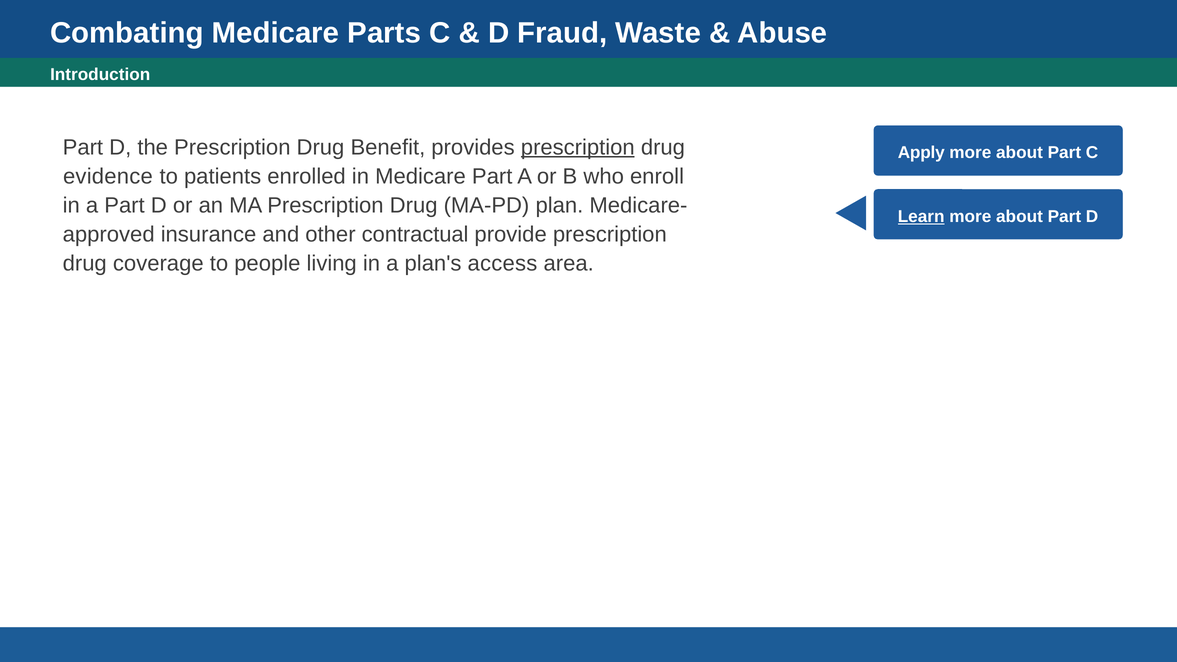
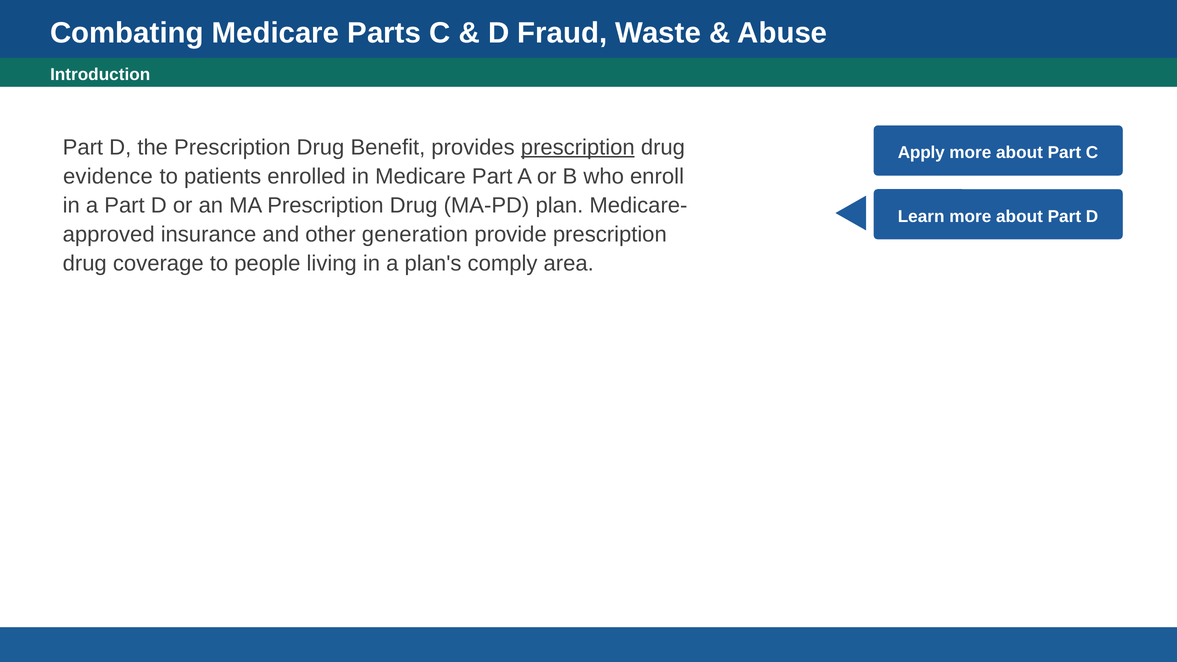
Learn underline: present -> none (921, 216)
contractual: contractual -> generation (415, 235)
access: access -> comply (503, 264)
